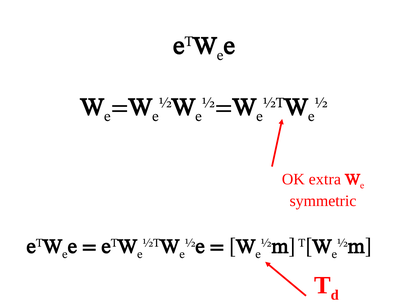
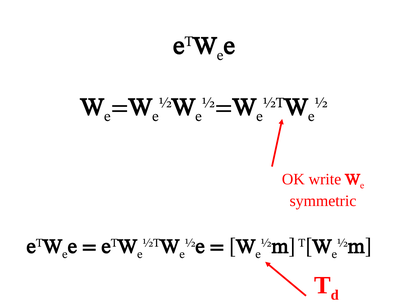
extra: extra -> write (325, 179)
